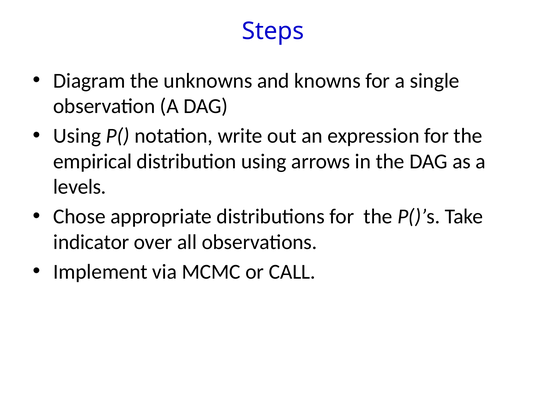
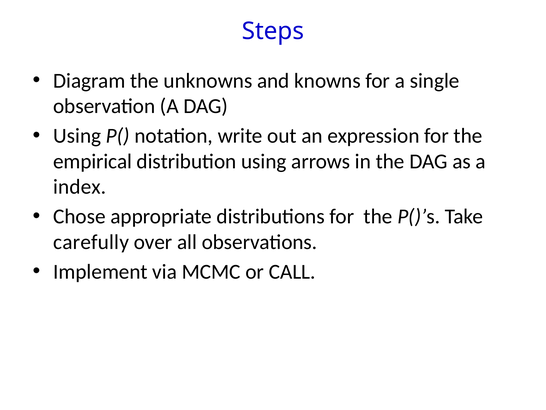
levels: levels -> index (80, 187)
indicator: indicator -> carefully (91, 242)
